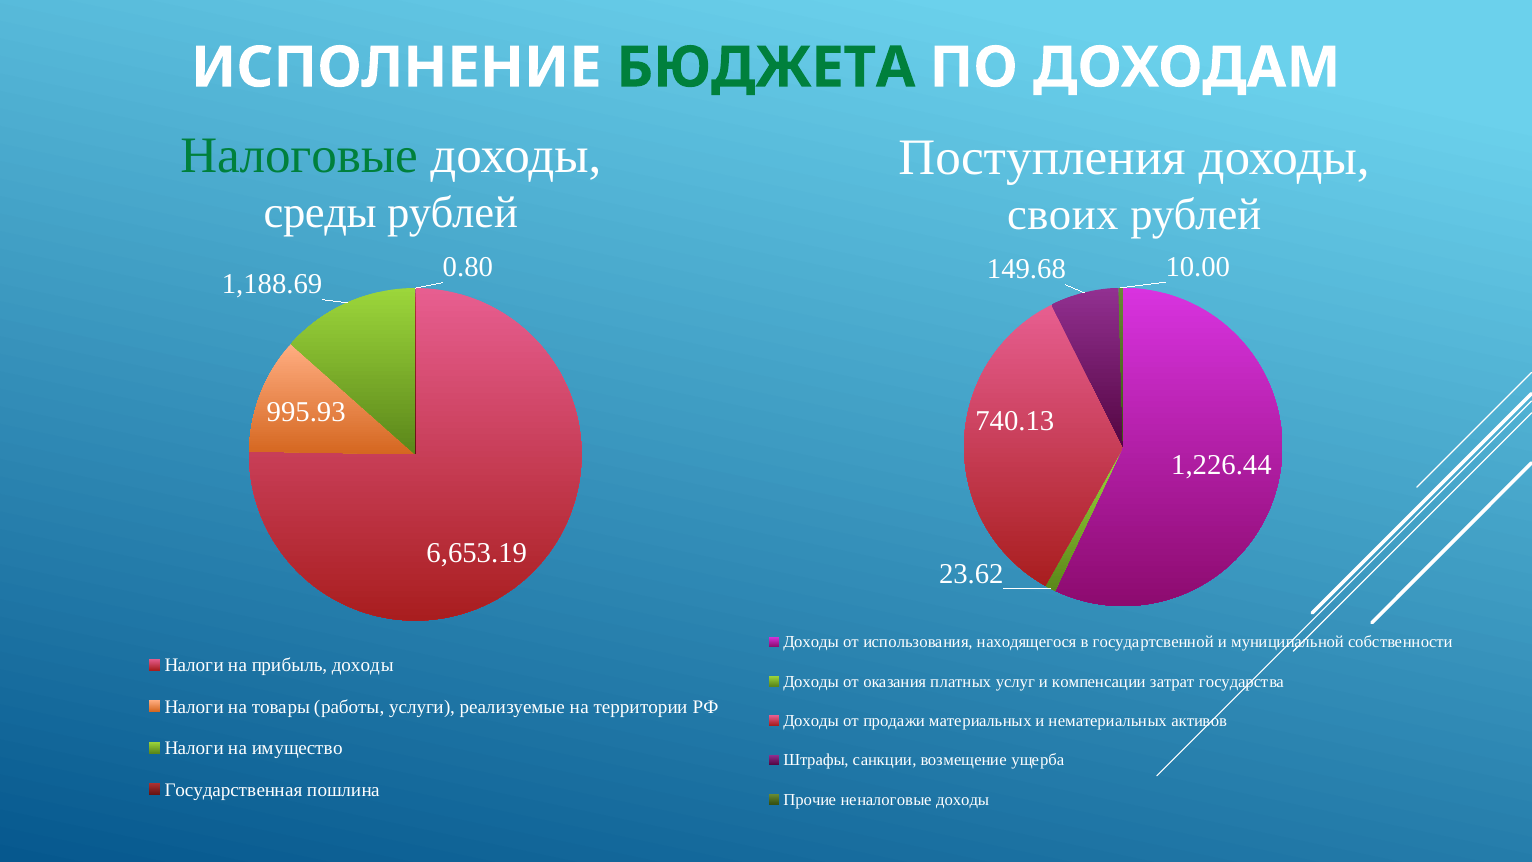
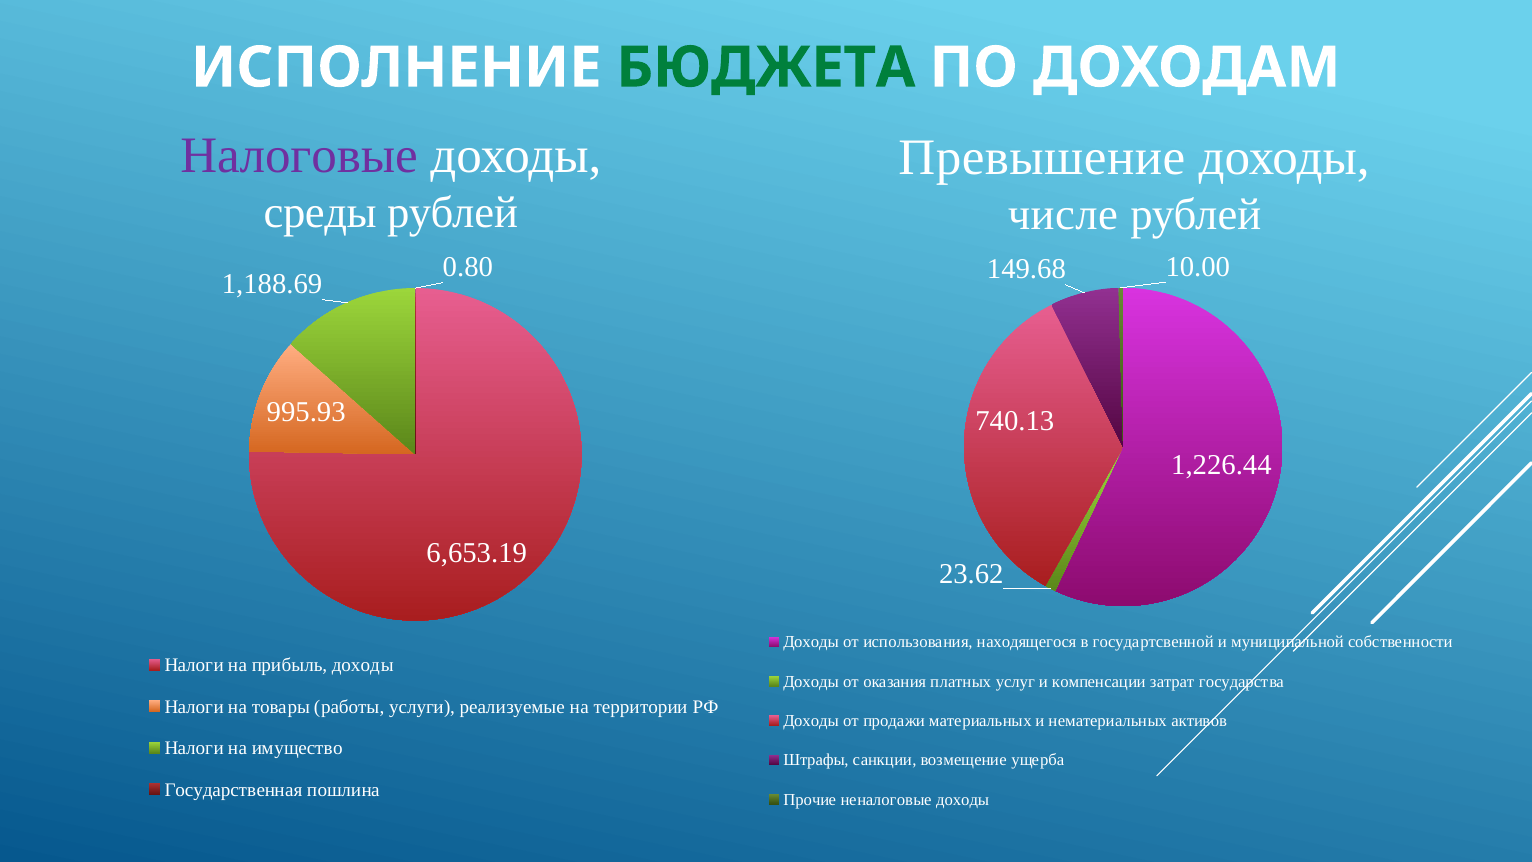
Налоговые colour: green -> purple (299, 156)
Поступления: Поступления -> Превышение (1042, 157)
своих: своих -> числе (1063, 214)
